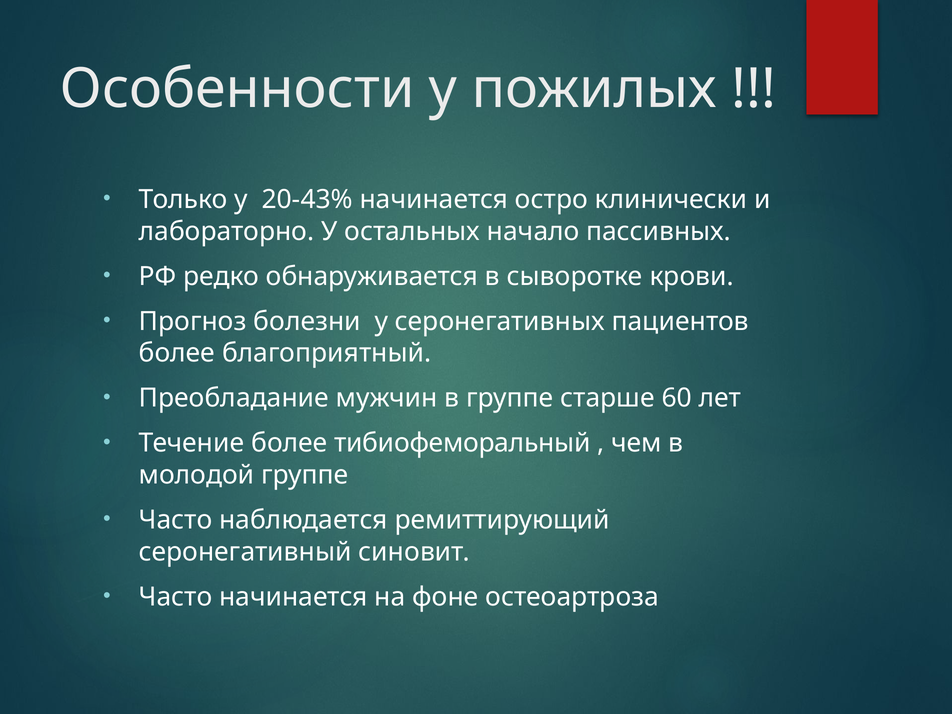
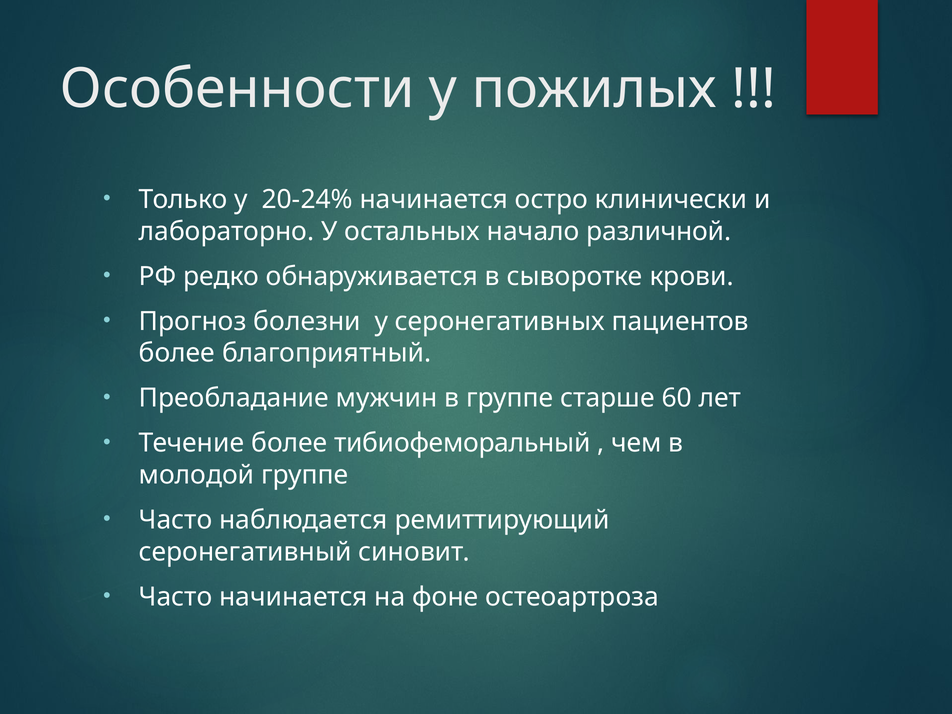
20-43%: 20-43% -> 20-24% (307, 200)
пассивных: пассивных -> различной (659, 231)
